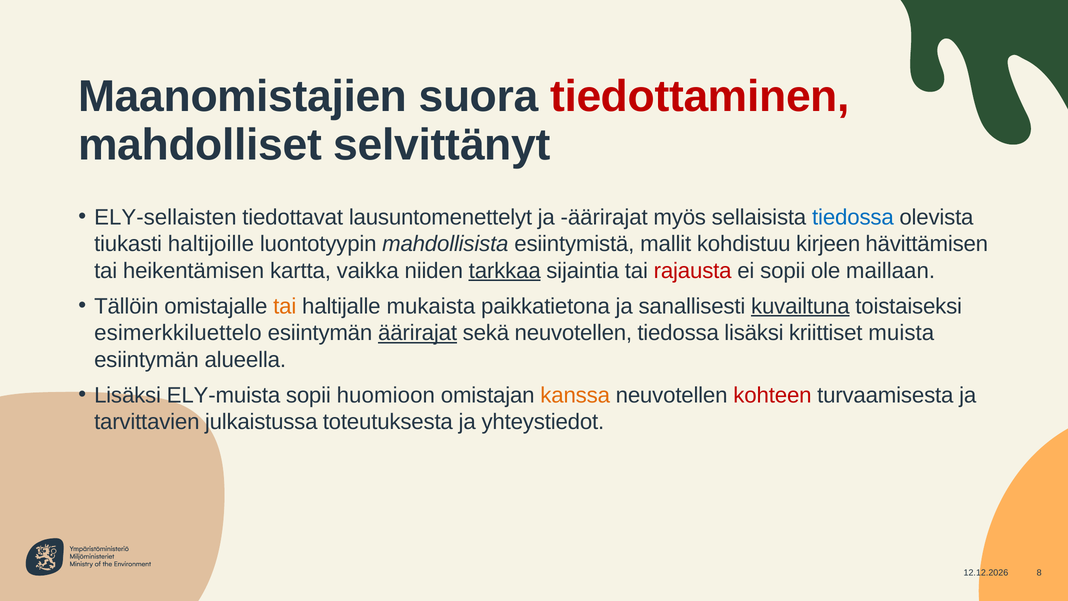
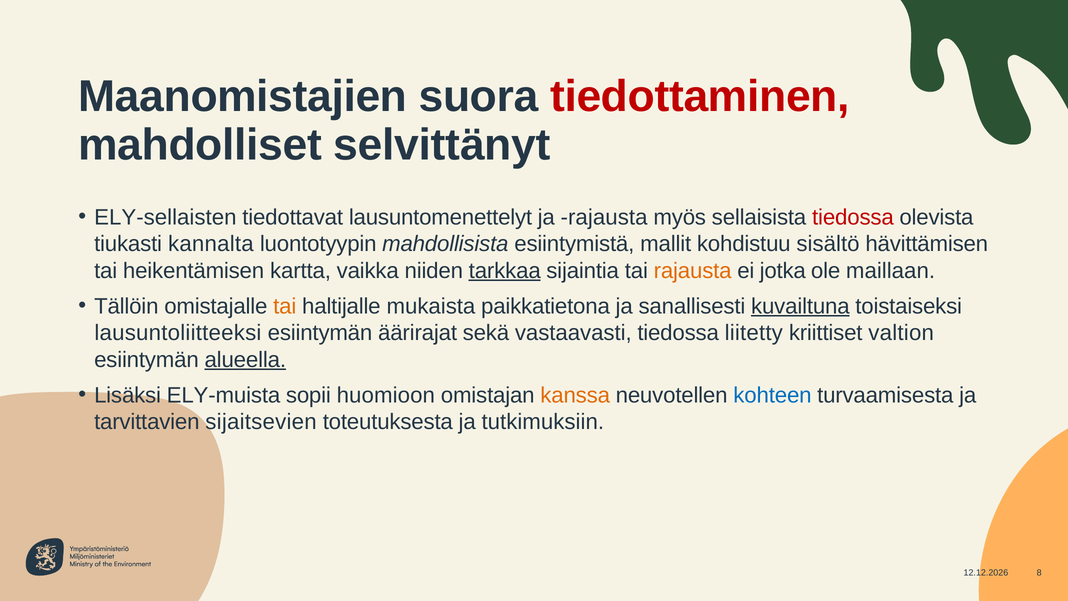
ja äärirajat: äärirajat -> rajausta (604, 217)
tiedossa colour: blue -> red (853, 217)
haltijoille: haltijoille -> kannalta (211, 244)
kirjeen: kirjeen -> sisältö (828, 244)
rajausta colour: red -> orange (693, 271)
ei sopii: sopii -> jotka (783, 271)
esimerkkiluettelo: esimerkkiluettelo -> lausuntoliitteeksi (178, 333)
äärirajat underline: present -> none (418, 333)
sekä neuvotellen: neuvotellen -> vastaavasti (573, 333)
tiedossa lisäksi: lisäksi -> liitetty (754, 333)
muista: muista -> valtion (901, 333)
alueella underline: none -> present (245, 360)
kohteen colour: red -> blue (772, 395)
julkaistussa: julkaistussa -> sijaitsevien (261, 422)
yhteystiedot: yhteystiedot -> tutkimuksiin (543, 422)
